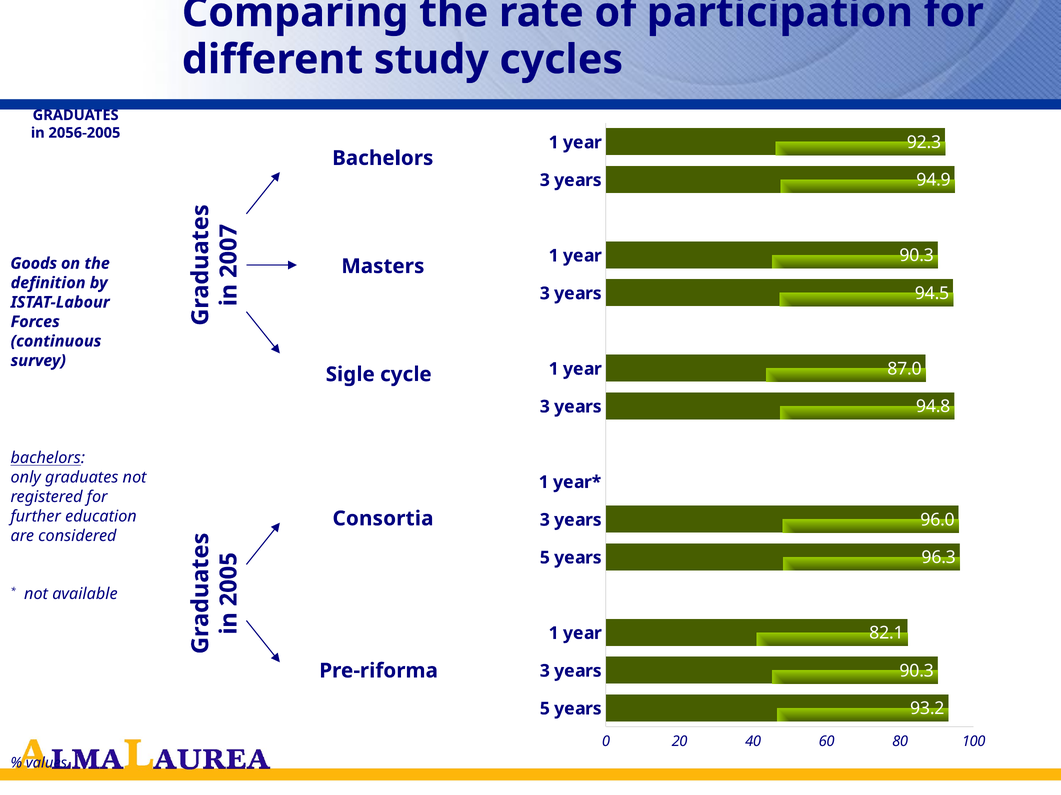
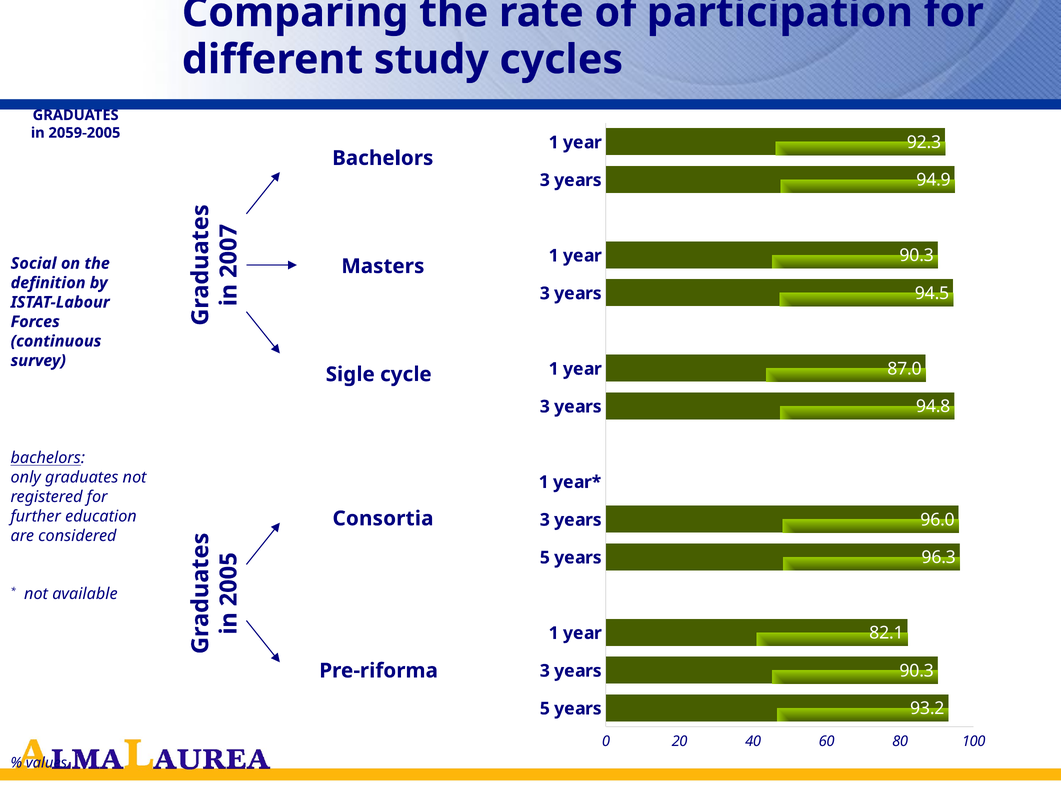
2056-2005: 2056-2005 -> 2059-2005 (84, 133)
Goods: Goods -> Social (34, 264)
